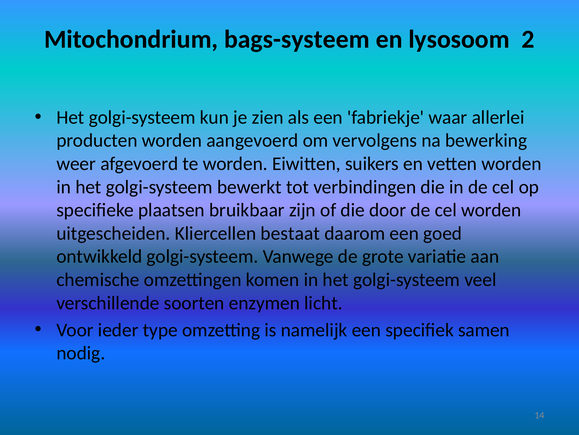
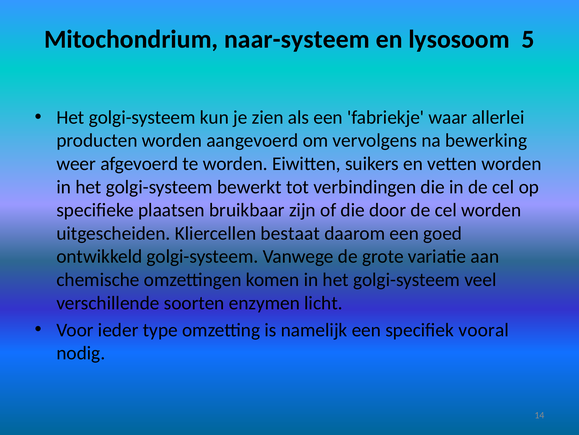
bags-systeem: bags-systeem -> naar-systeem (297, 39)
2: 2 -> 5 (528, 39)
samen: samen -> vooral (484, 329)
